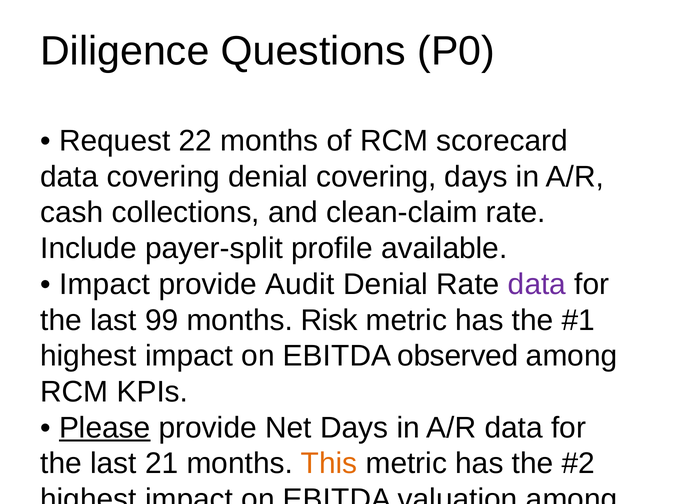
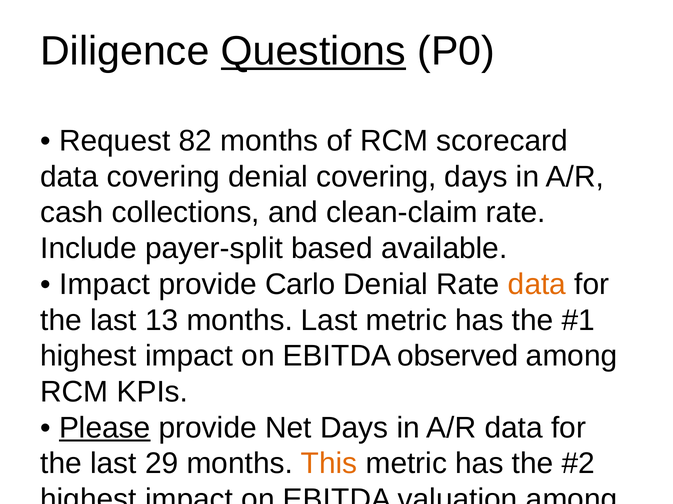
Questions underline: none -> present (313, 51)
22: 22 -> 82 (195, 141)
profile: profile -> based (332, 249)
Audit: Audit -> Carlo (300, 285)
data colour: purple -> orange (537, 285)
99: 99 -> 13 (162, 321)
months Risk: Risk -> Last (329, 321)
21: 21 -> 29 (162, 464)
